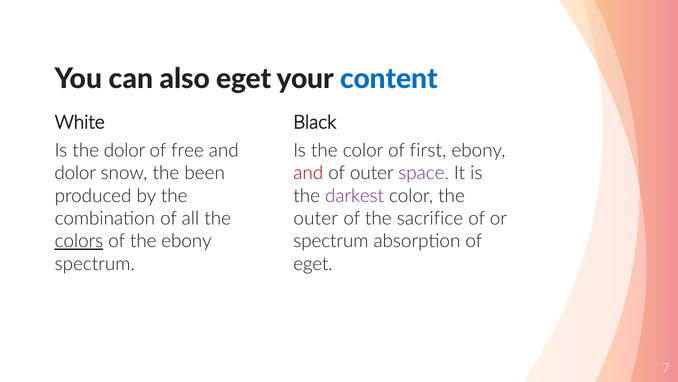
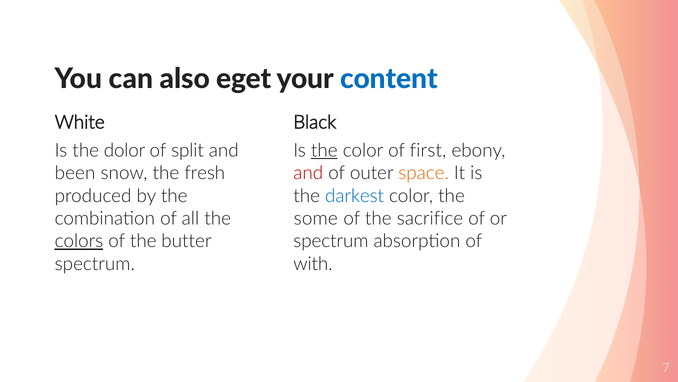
free: free -> split (187, 150)
the underline: none -> present (324, 150)
dolor: dolor -> been (75, 173)
been: been -> fresh (205, 173)
space colour: purple -> orange (424, 173)
darkest colour: purple -> blue (355, 196)
outer: outer -> some (316, 218)
the ebony: ebony -> butter (186, 241)
eget: eget -> with (313, 263)
